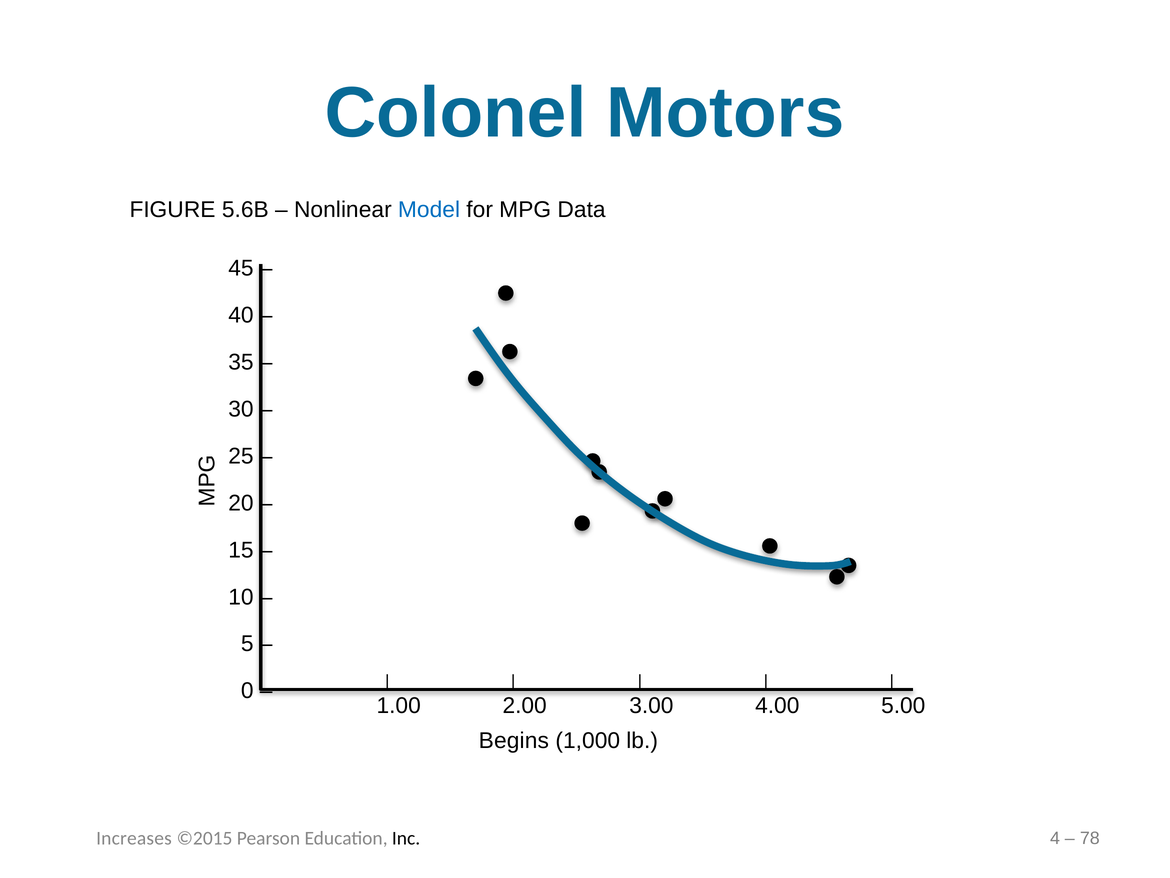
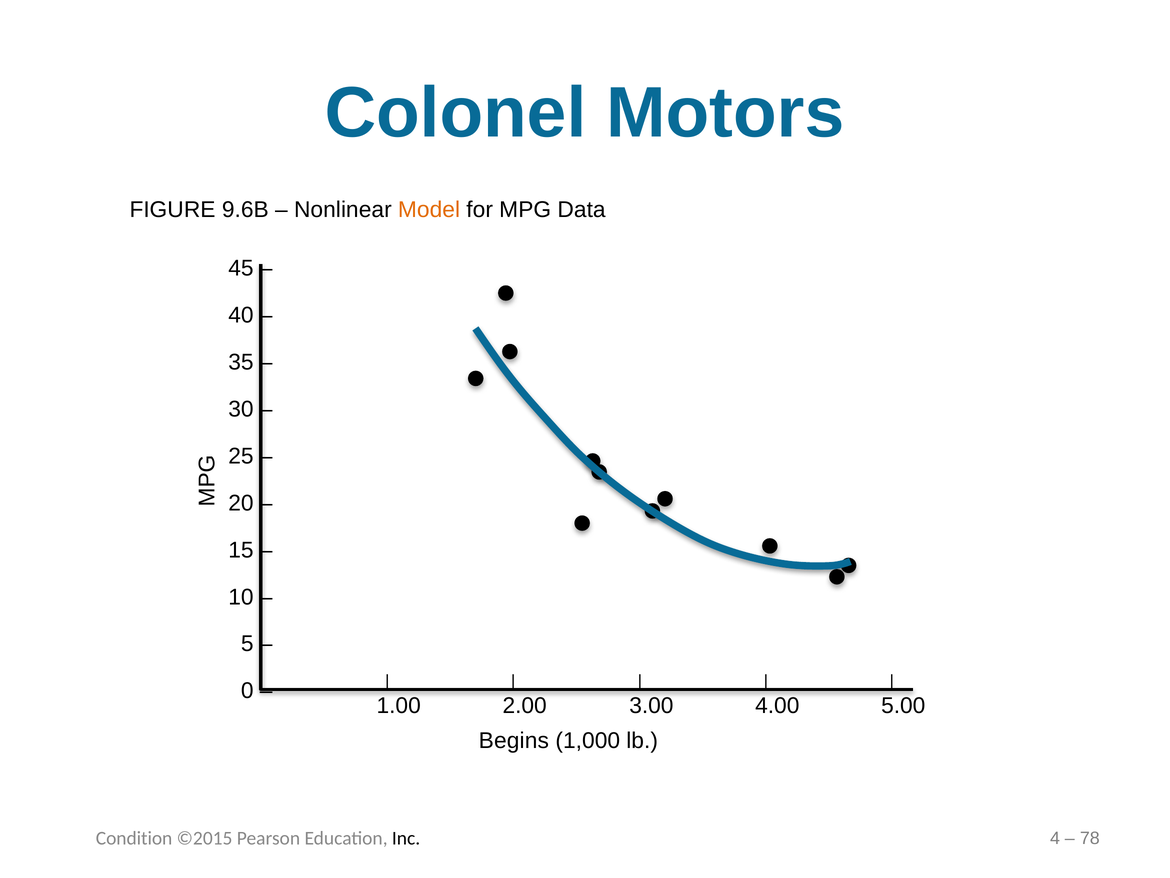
5.6B: 5.6B -> 9.6B (245, 209)
Model colour: blue -> orange (429, 209)
Increases: Increases -> Condition (134, 838)
